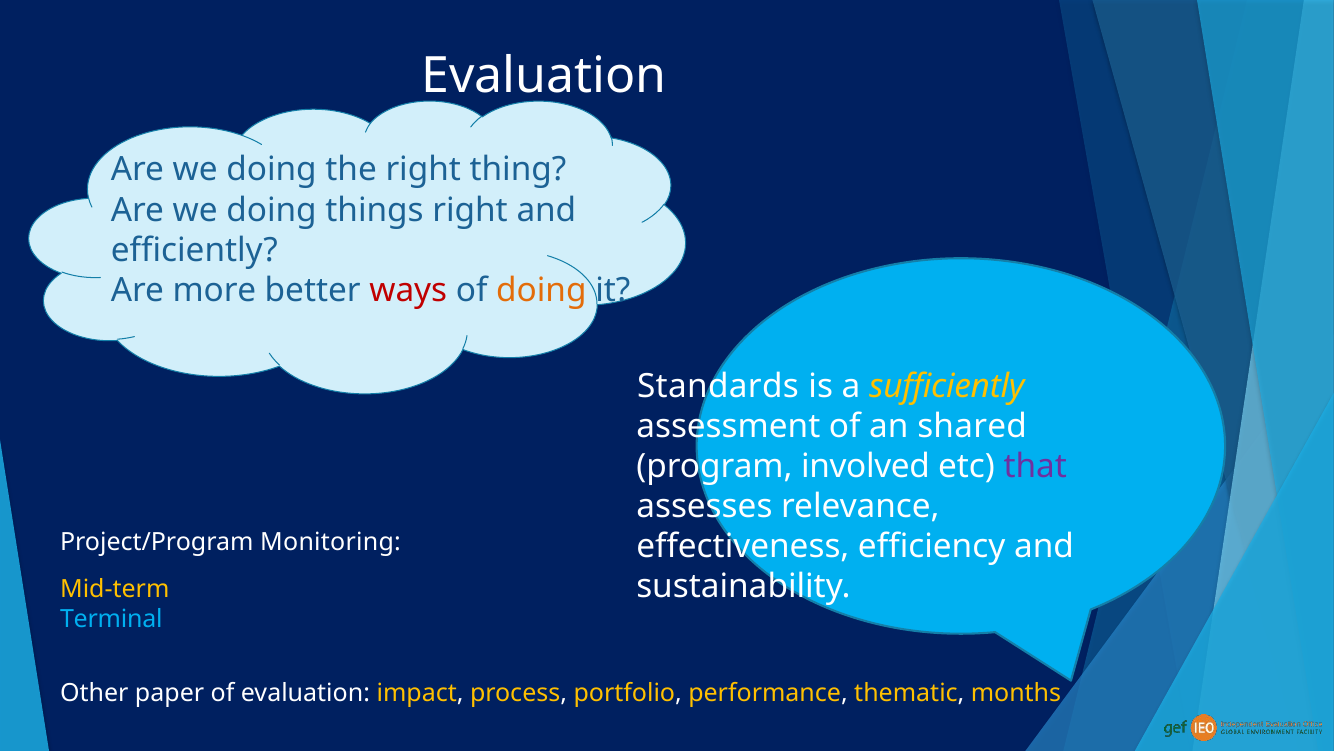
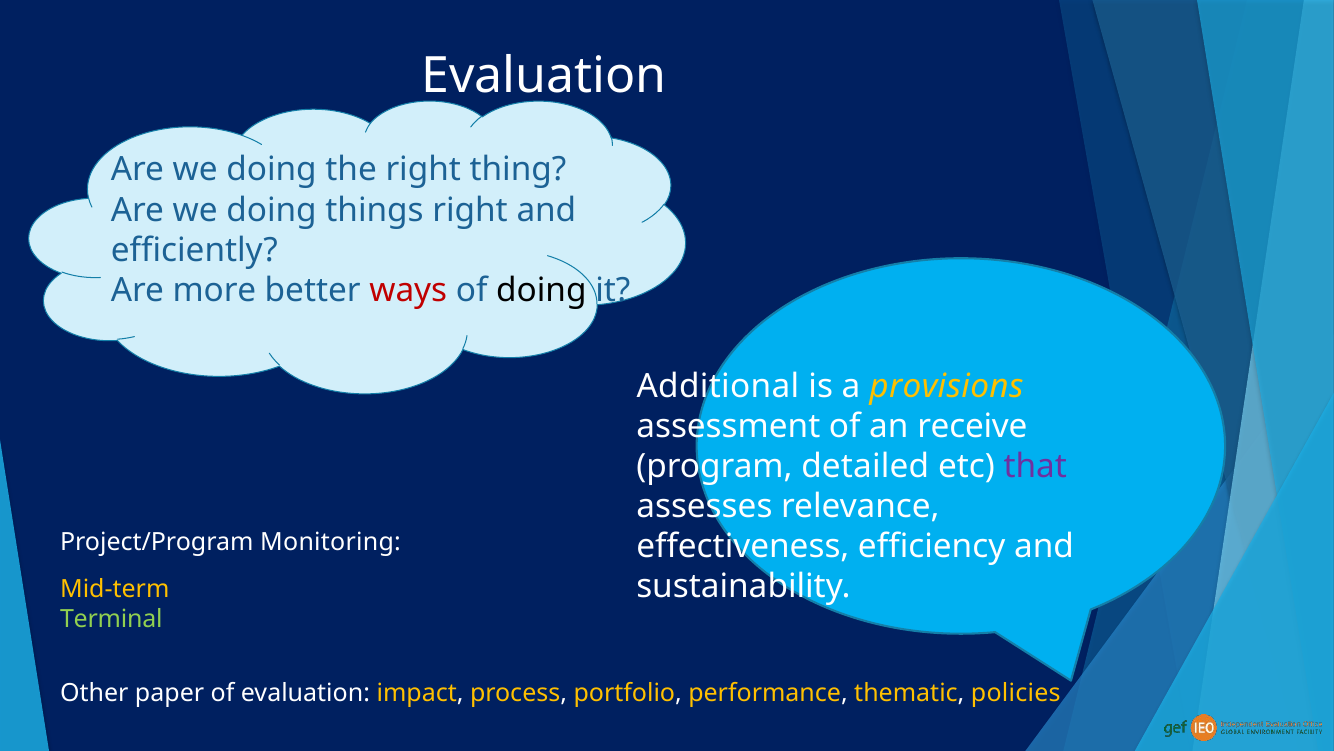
doing colour: orange -> black (541, 290)
Standards: Standards -> Additional (718, 386)
sufficiently: sufficiently -> provisions (946, 386)
shared: shared -> receive (972, 426)
involved: involved -> detailed (865, 466)
Terminal colour: light blue -> light green (111, 619)
months: months -> policies (1016, 693)
